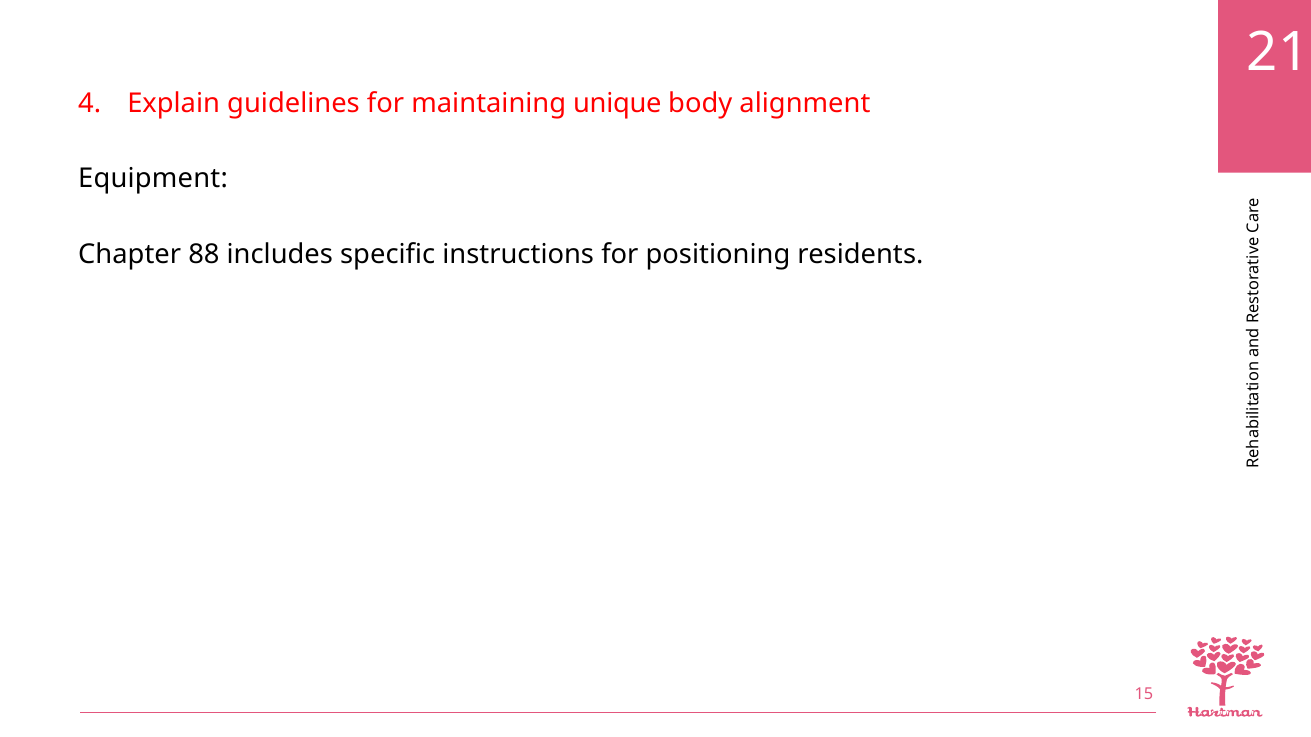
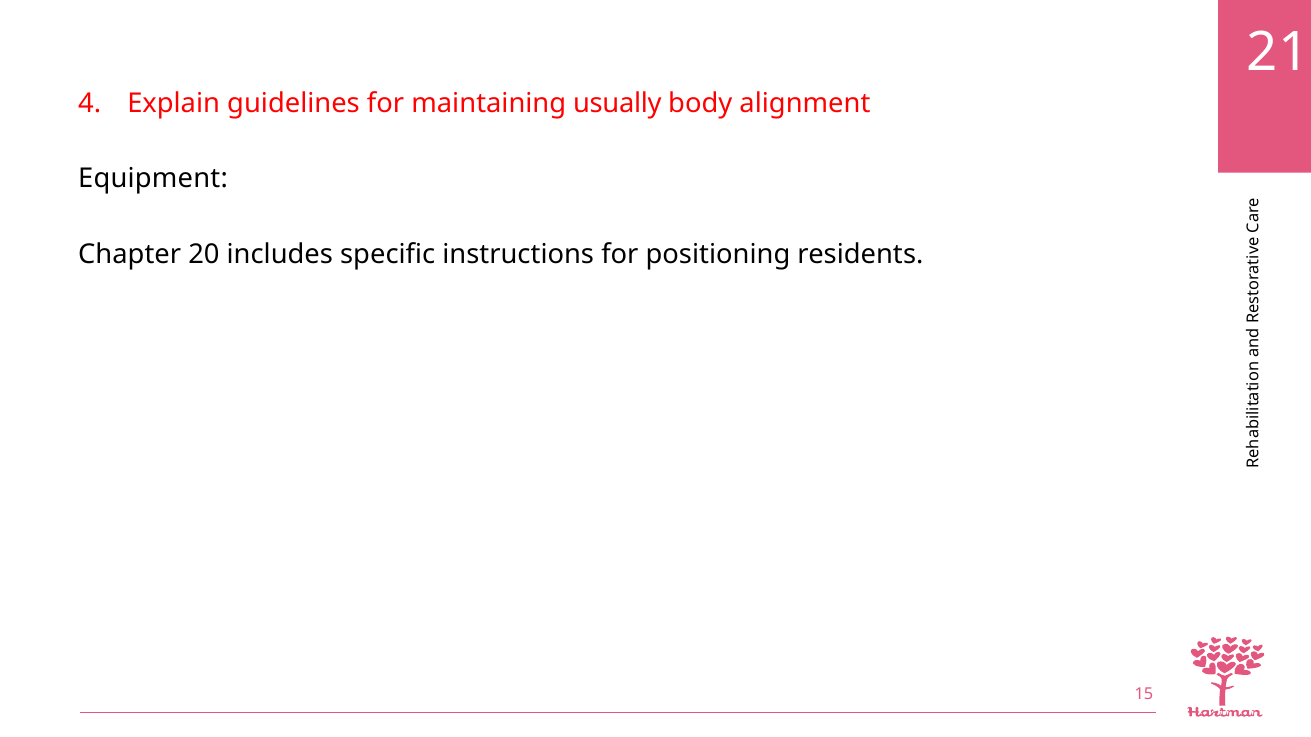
unique: unique -> usually (617, 103)
88: 88 -> 20 (204, 254)
